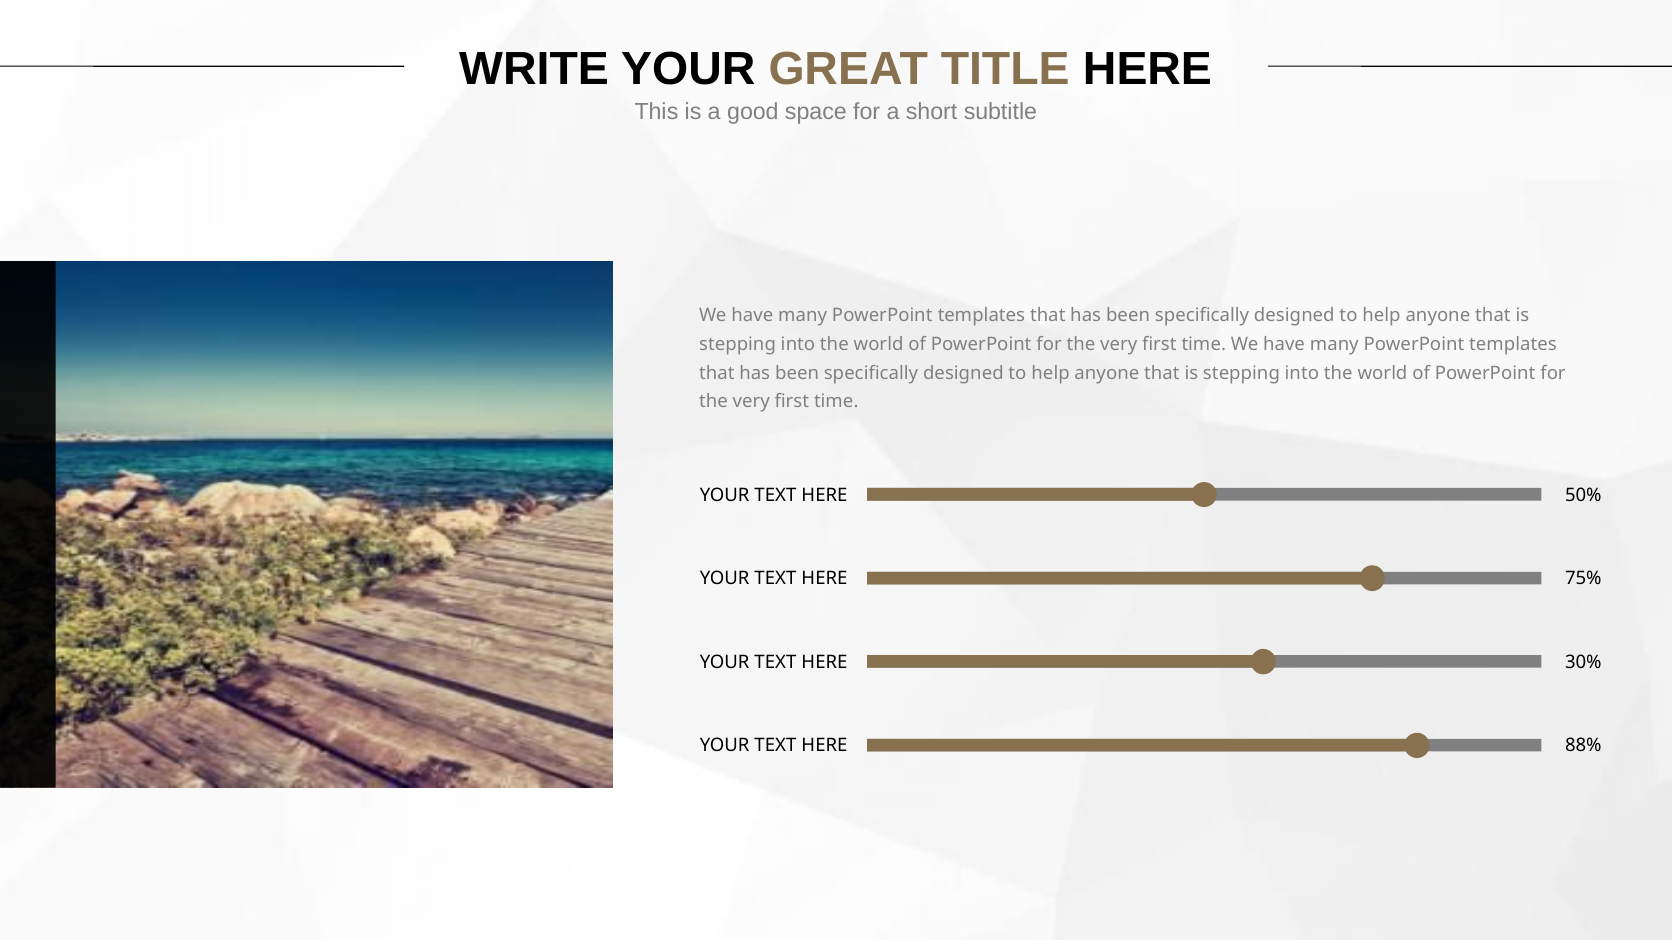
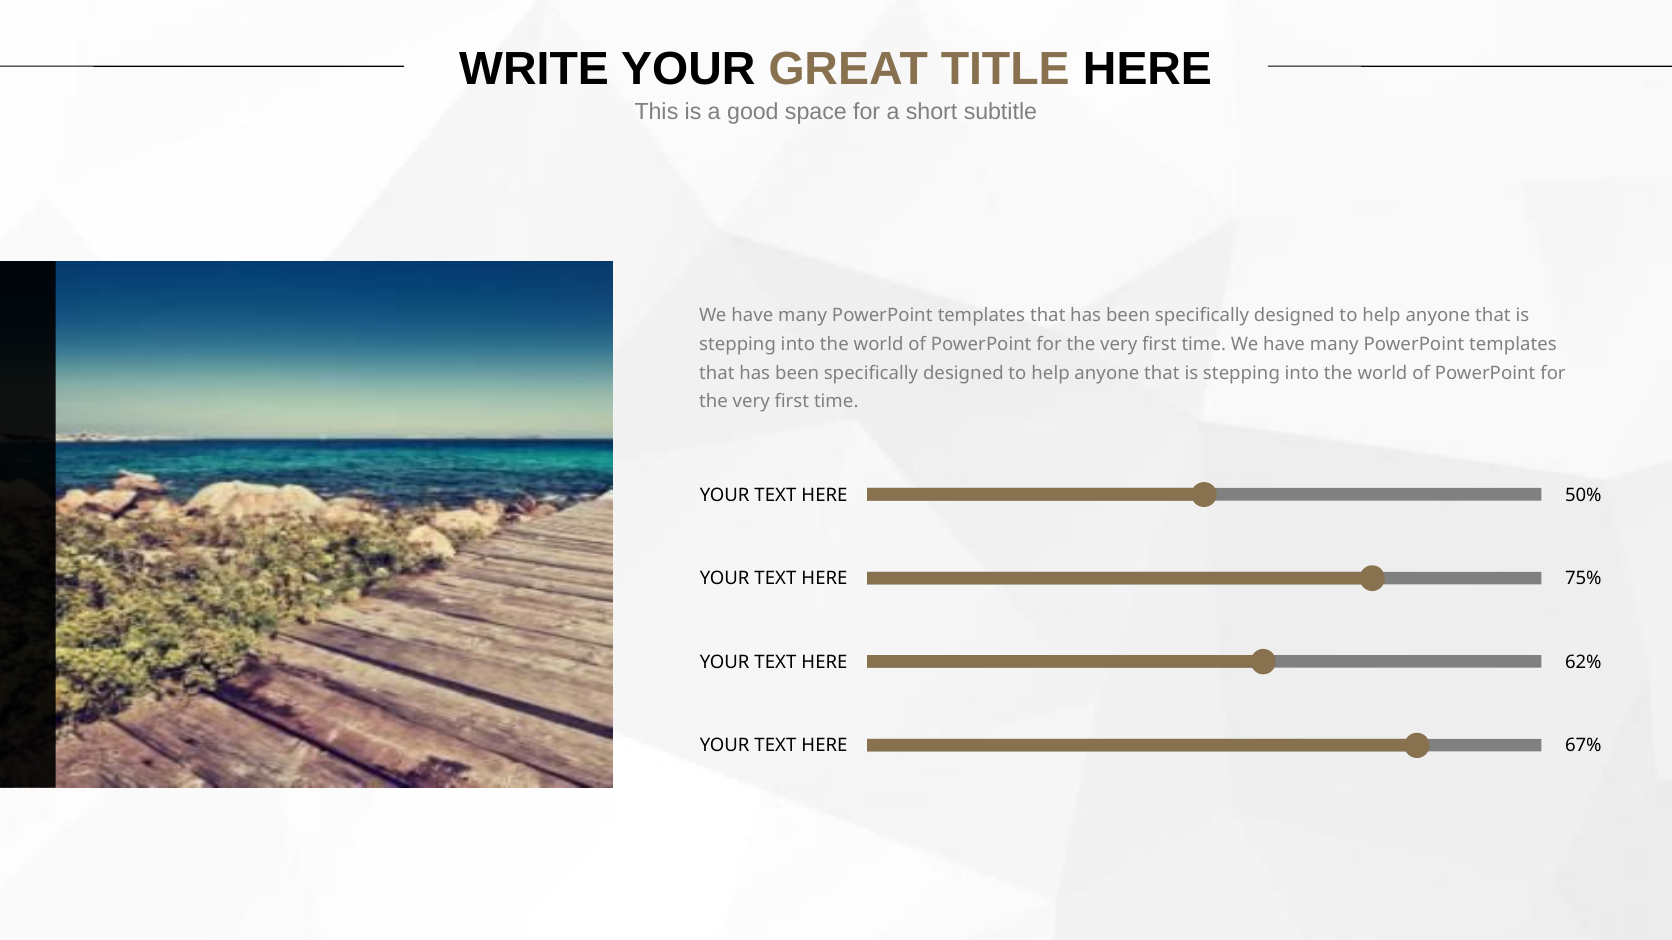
30%: 30% -> 62% (1583, 662)
88%: 88% -> 67% (1583, 746)
